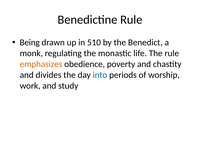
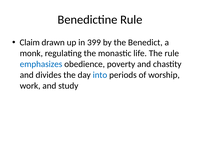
Being: Being -> Claim (30, 43)
510: 510 -> 399 (94, 43)
emphasizes colour: orange -> blue (41, 64)
